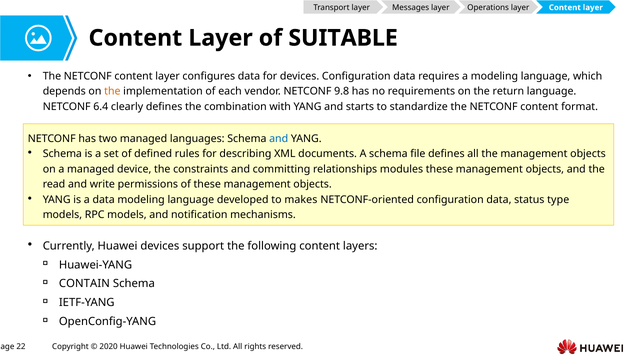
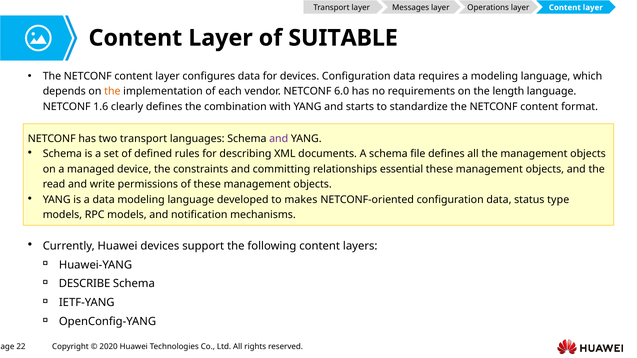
9.8: 9.8 -> 6.0 (342, 91)
return: return -> length (508, 91)
6.4: 6.4 -> 1.6 (101, 107)
two managed: managed -> transport (144, 139)
and colour: blue -> purple (279, 139)
modules: modules -> essential (402, 169)
CONTAIN: CONTAIN -> DESCRIBE (85, 284)
